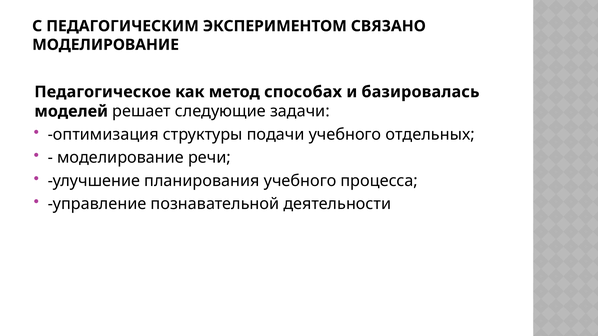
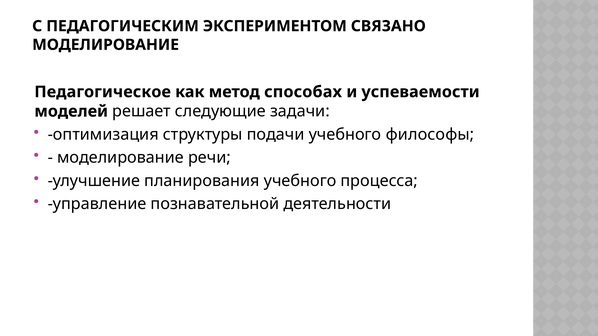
базировалась: базировалась -> успеваемости (421, 92)
отдельных: отдельных -> философы (430, 135)
